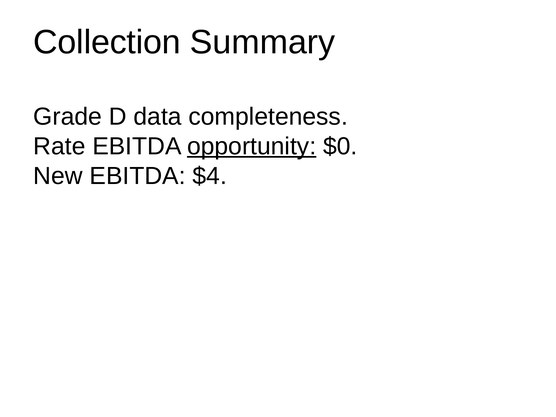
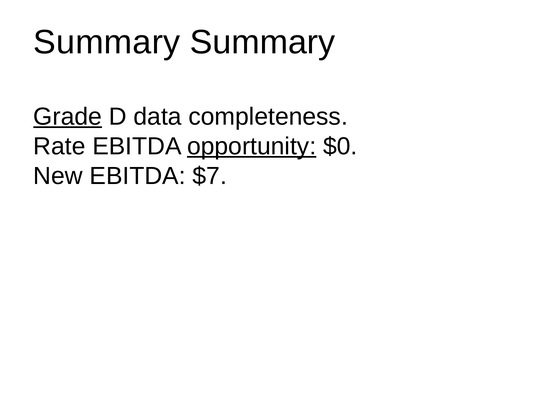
Collection: Collection -> Summary (107, 42)
Grade underline: none -> present (68, 117)
$4: $4 -> $7 (210, 176)
